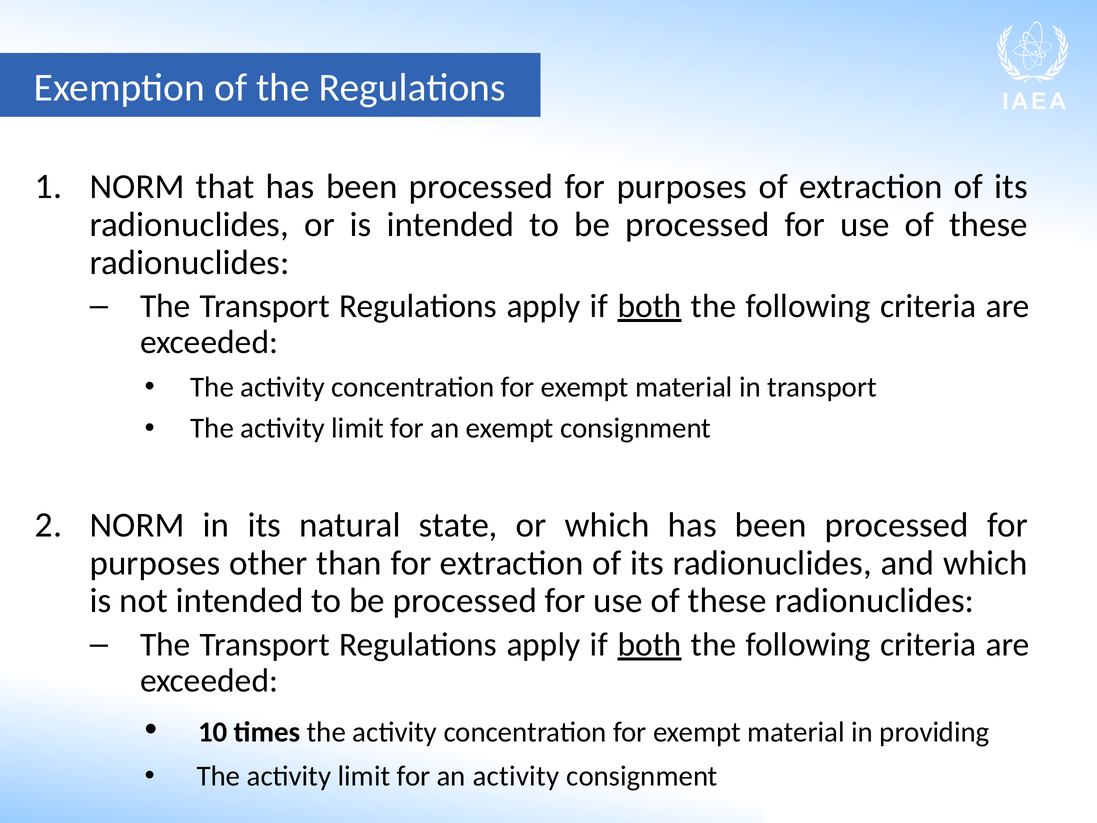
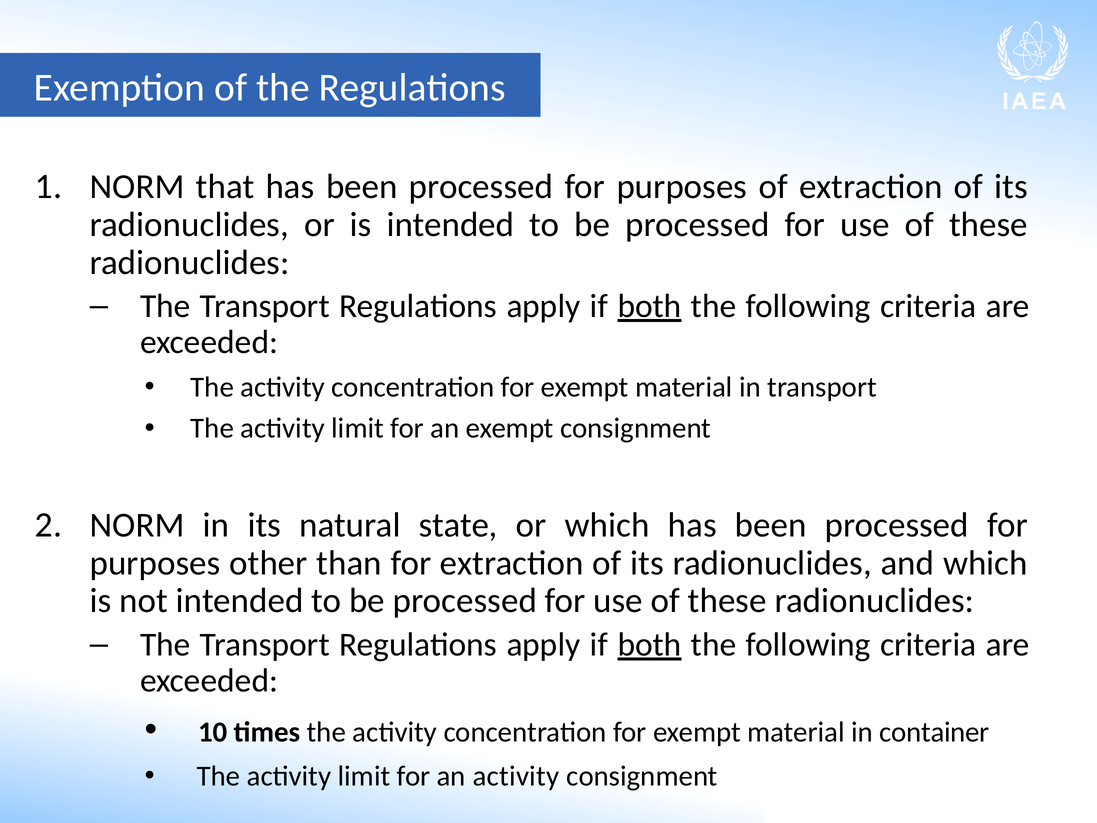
providing: providing -> container (934, 732)
